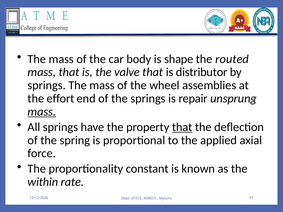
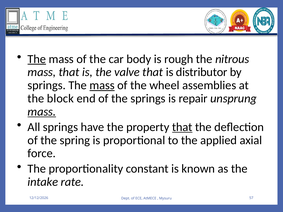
The underline: none -> present (37, 59)
shape: shape -> rough (179, 59)
routed: routed -> nitrous (232, 59)
mass underline: none -> present (102, 85)
effort: effort -> block (60, 99)
within: within -> intake (43, 182)
